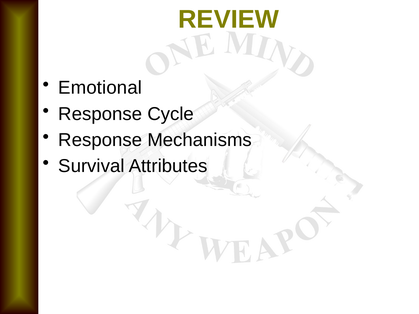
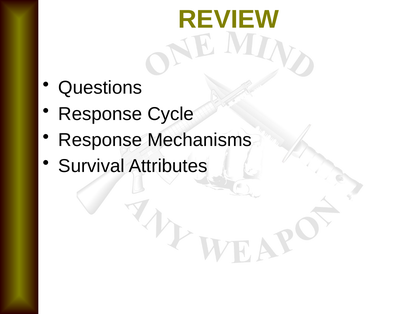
Emotional: Emotional -> Questions (100, 88)
